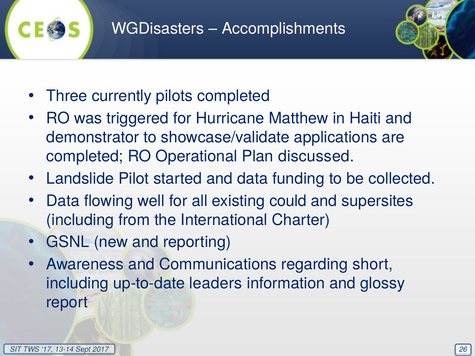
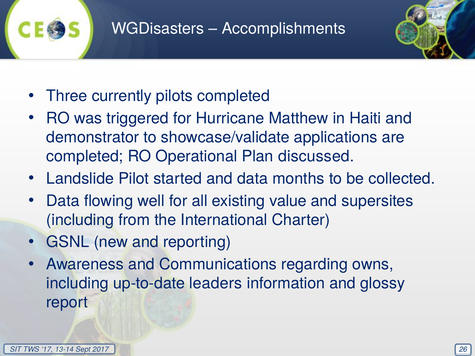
funding: funding -> months (298, 179)
could: could -> value (288, 201)
short: short -> owns (373, 265)
